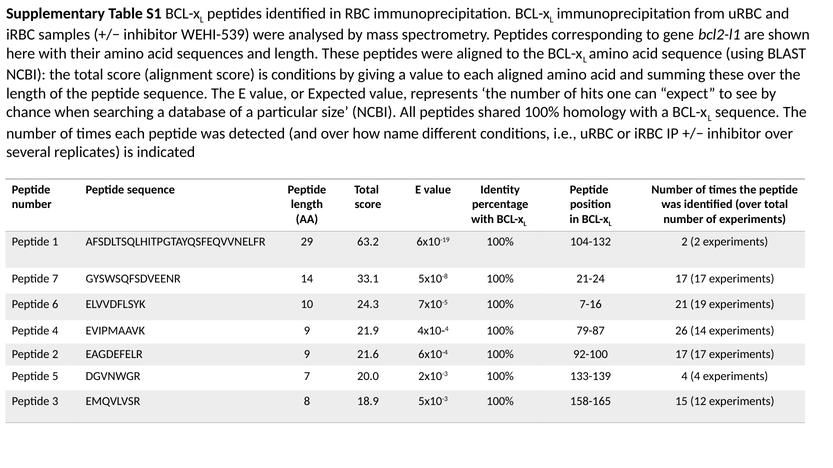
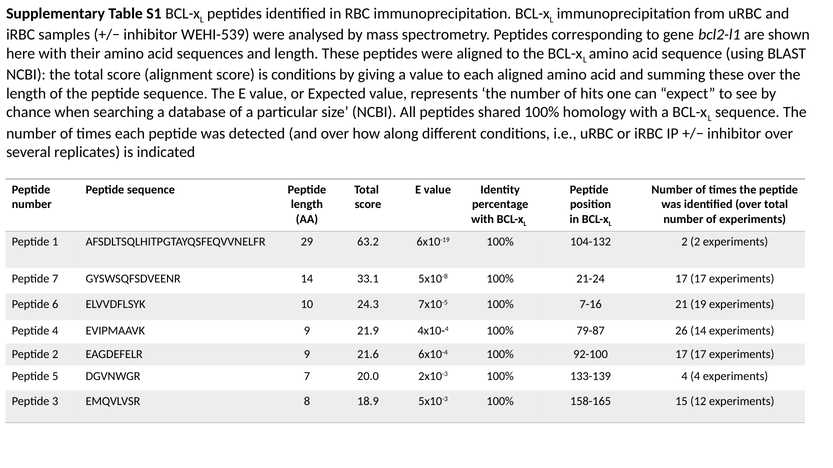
name: name -> along (401, 134)
